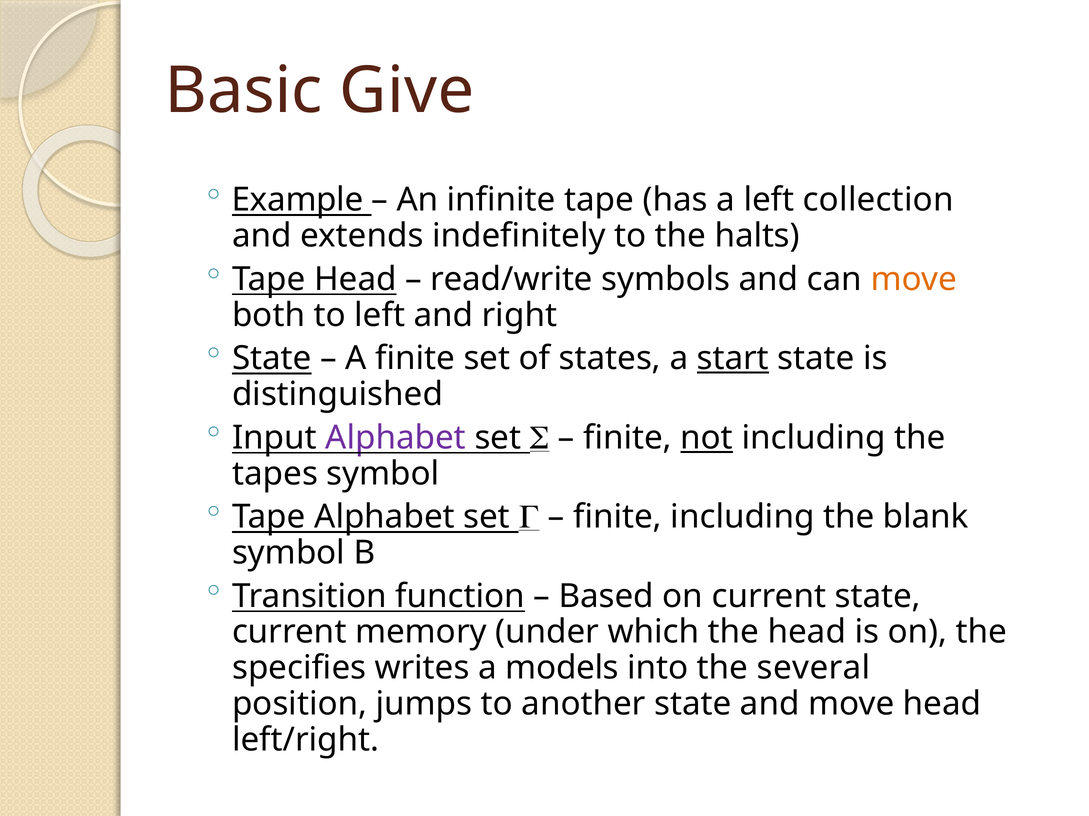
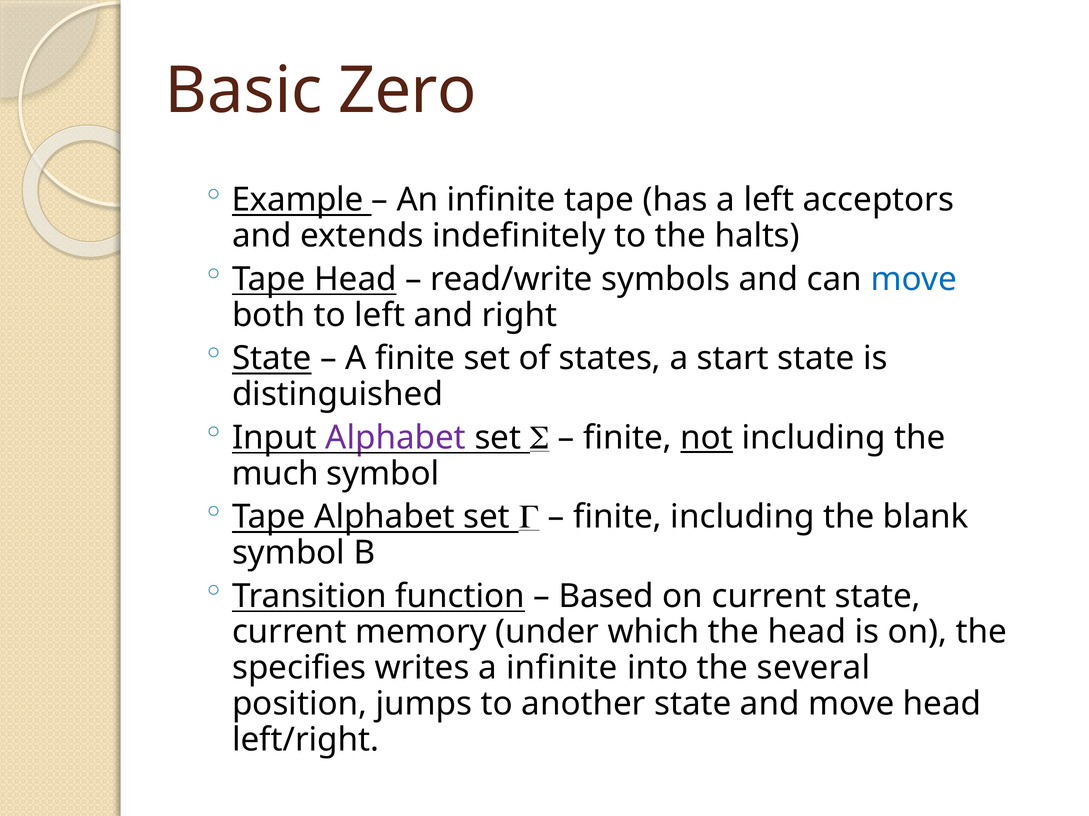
Give: Give -> Zero (407, 91)
collection: collection -> acceptors (878, 200)
move colour: orange -> blue (914, 279)
start underline: present -> none (733, 359)
tapes: tapes -> much (275, 474)
a models: models -> infinite (562, 669)
